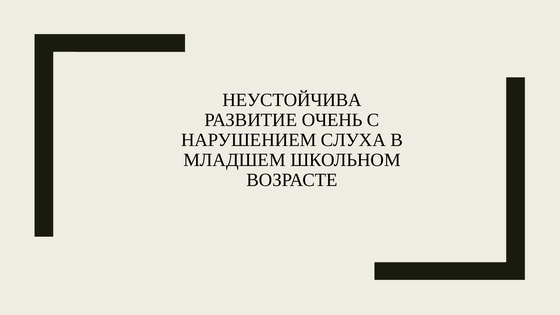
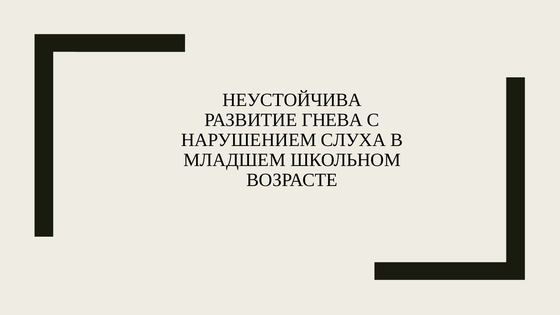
ОЧЕНЬ: ОЧЕНЬ -> ГНЕВА (332, 120)
